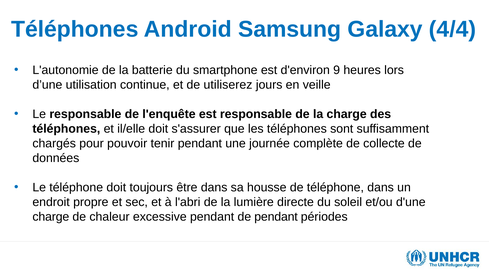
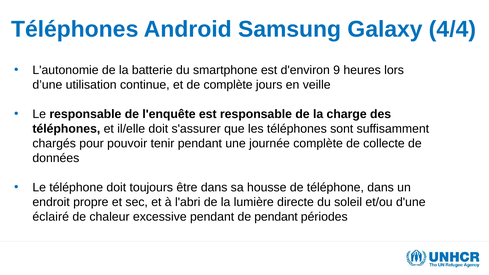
de utiliserez: utiliserez -> complète (228, 85)
charge: charge -> éclairé (51, 217)
